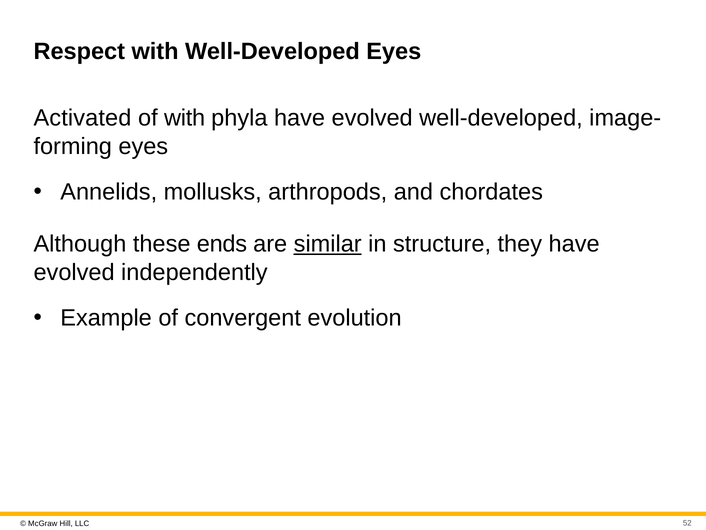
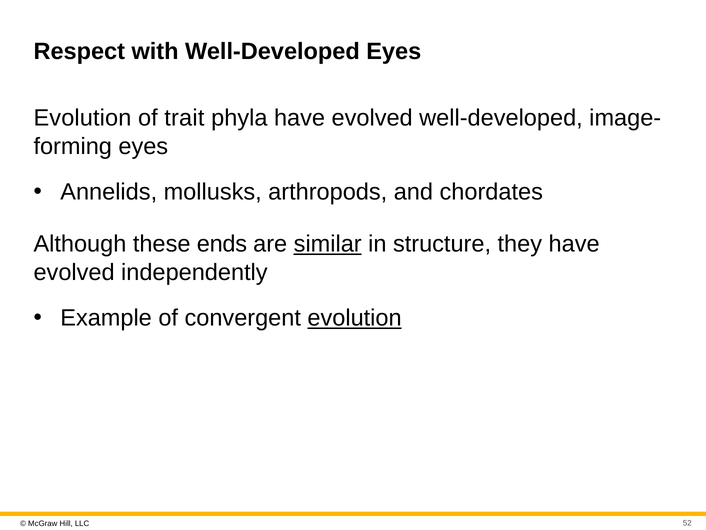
Activated: Activated -> Evolution (82, 118)
of with: with -> trait (184, 118)
evolution underline: none -> present (355, 318)
